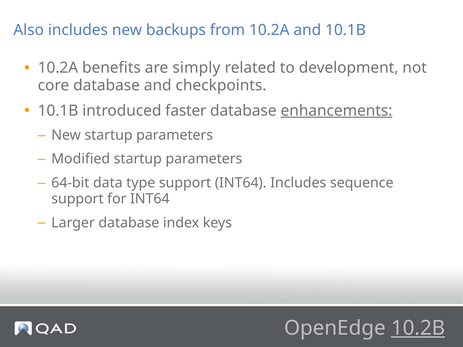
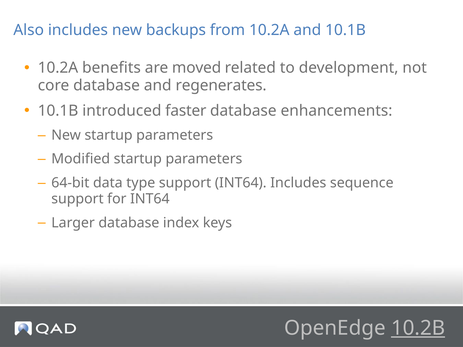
simply: simply -> moved (197, 68)
checkpoints: checkpoints -> regenerates (221, 85)
enhancements underline: present -> none (337, 111)
